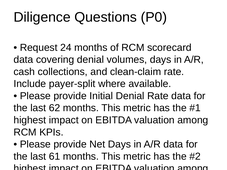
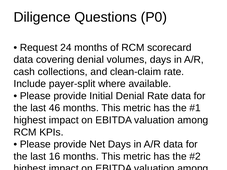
62: 62 -> 46 (55, 108)
61: 61 -> 16 (55, 157)
